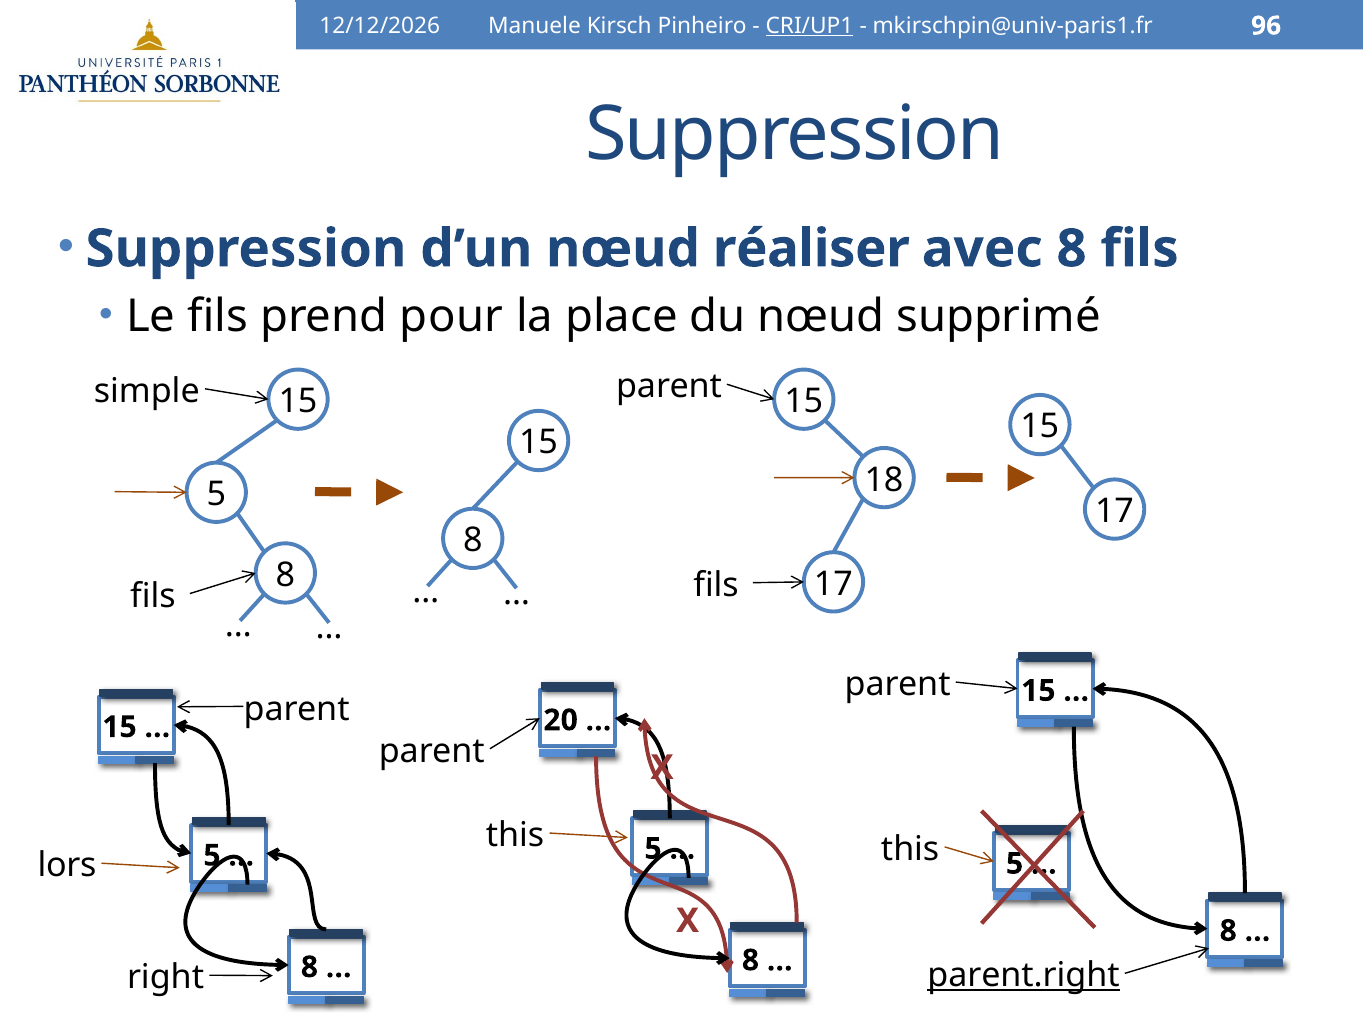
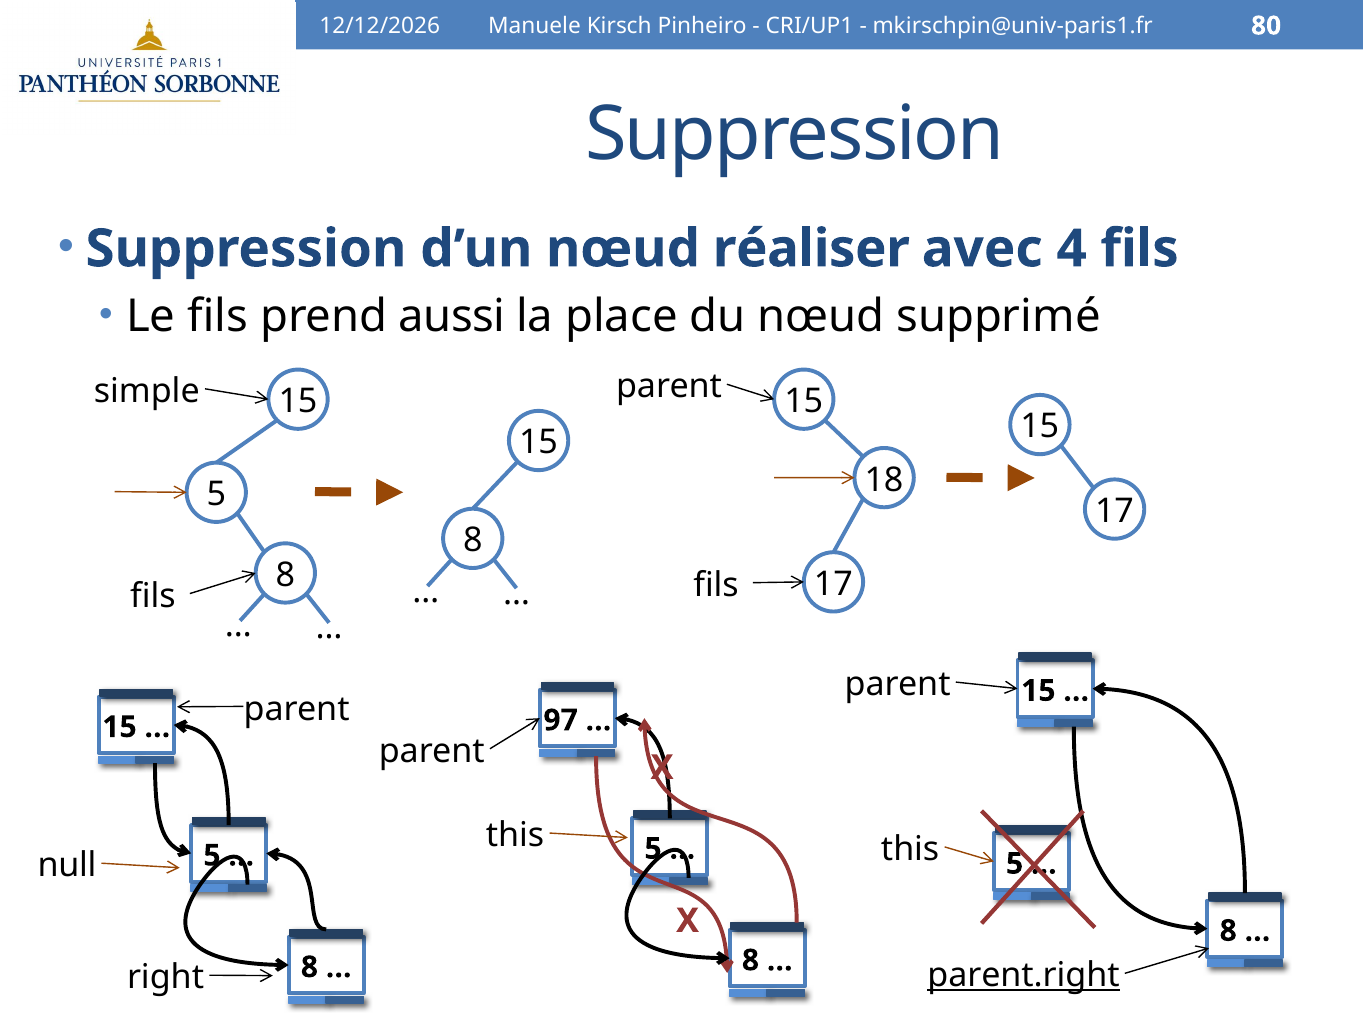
CRI/UP1 underline: present -> none (809, 26)
96: 96 -> 80 (1266, 26)
avec 8: 8 -> 4 (1072, 249)
pour: pour -> aussi (452, 317)
20: 20 -> 97 (561, 720)
lors: lors -> null (67, 866)
